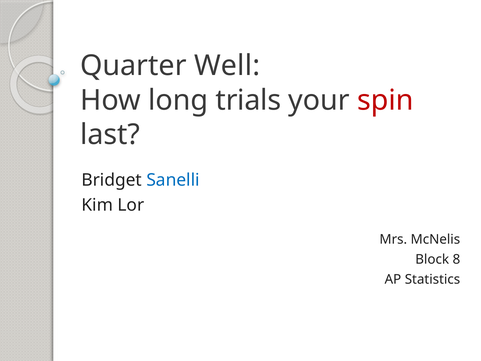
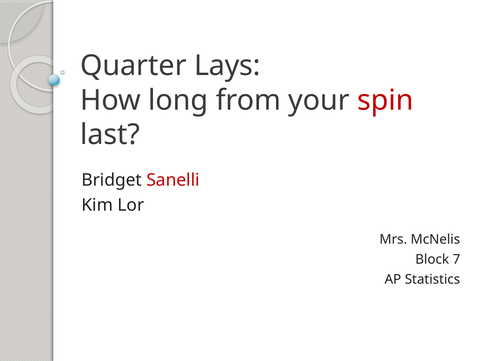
Well: Well -> Lays (227, 66)
trials: trials -> from (248, 100)
Sanelli colour: blue -> red (173, 180)
8: 8 -> 7 (456, 259)
